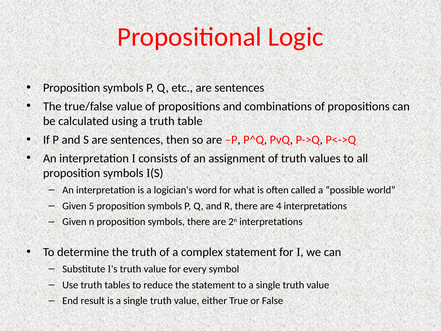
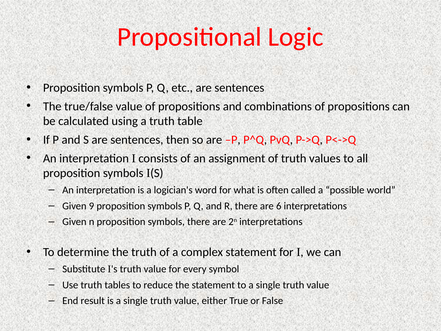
5: 5 -> 9 (92, 206)
4: 4 -> 6 (279, 206)
